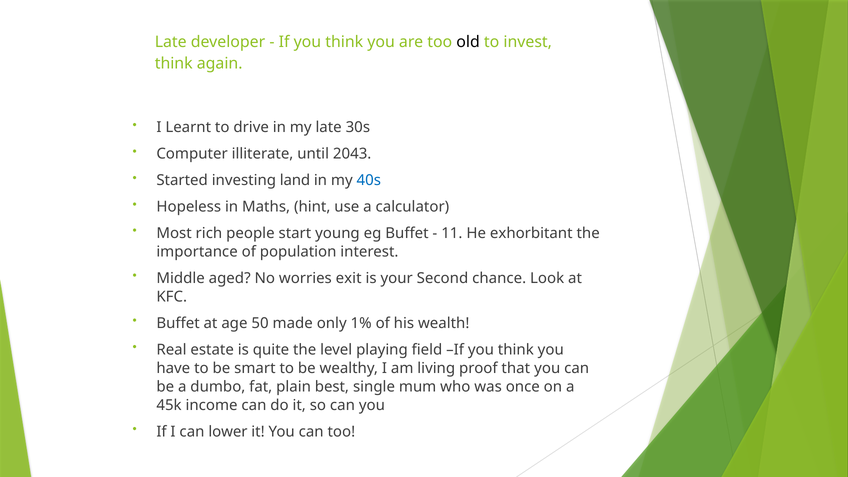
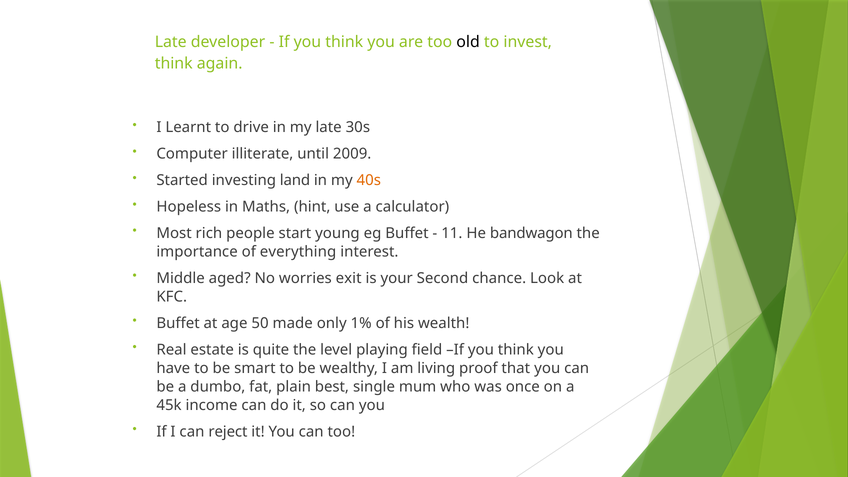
2043: 2043 -> 2009 (352, 154)
40s colour: blue -> orange (369, 180)
exhorbitant: exhorbitant -> bandwagon (531, 233)
population: population -> everything (298, 252)
lower: lower -> reject (228, 432)
